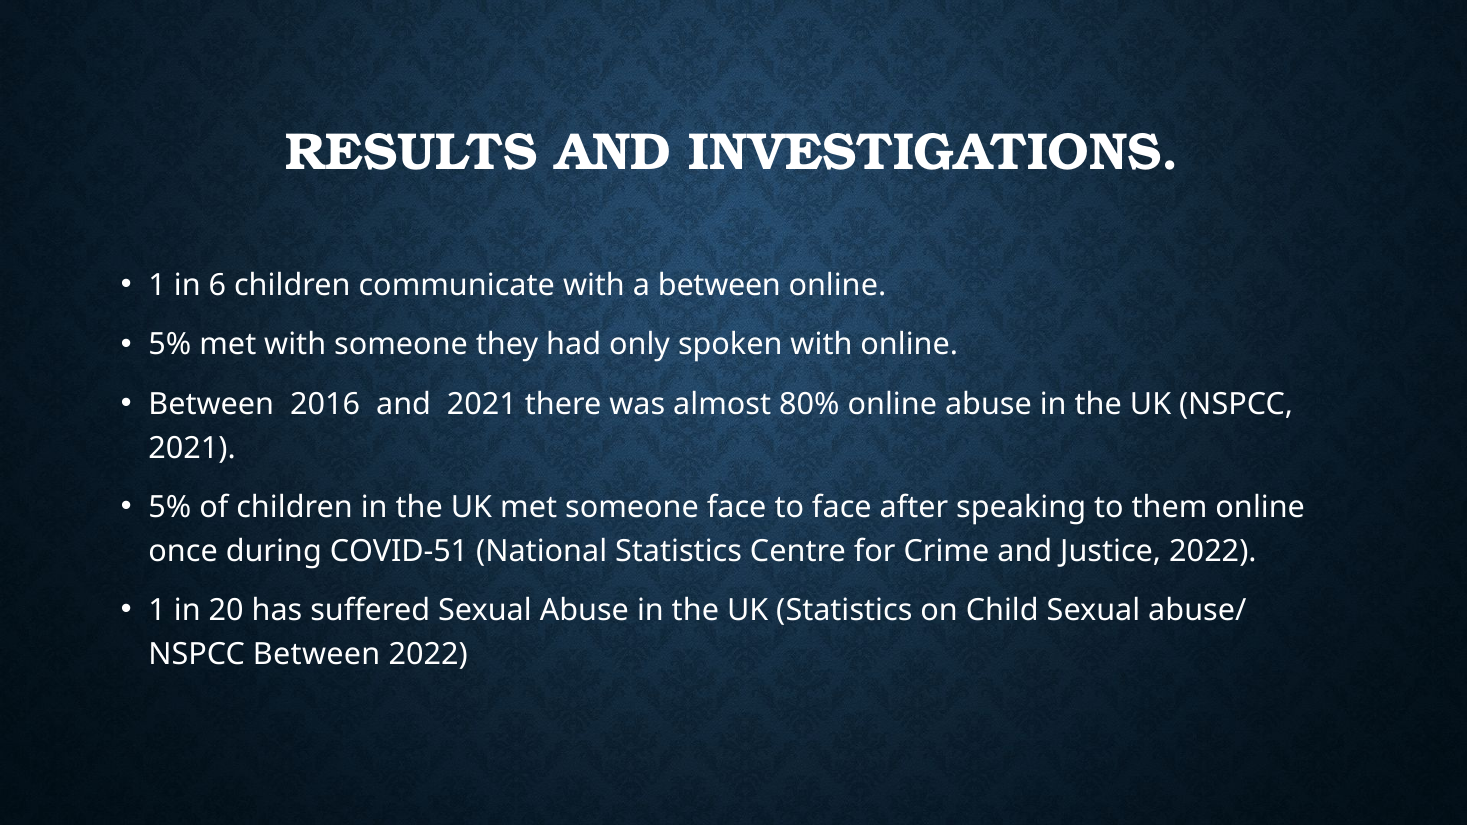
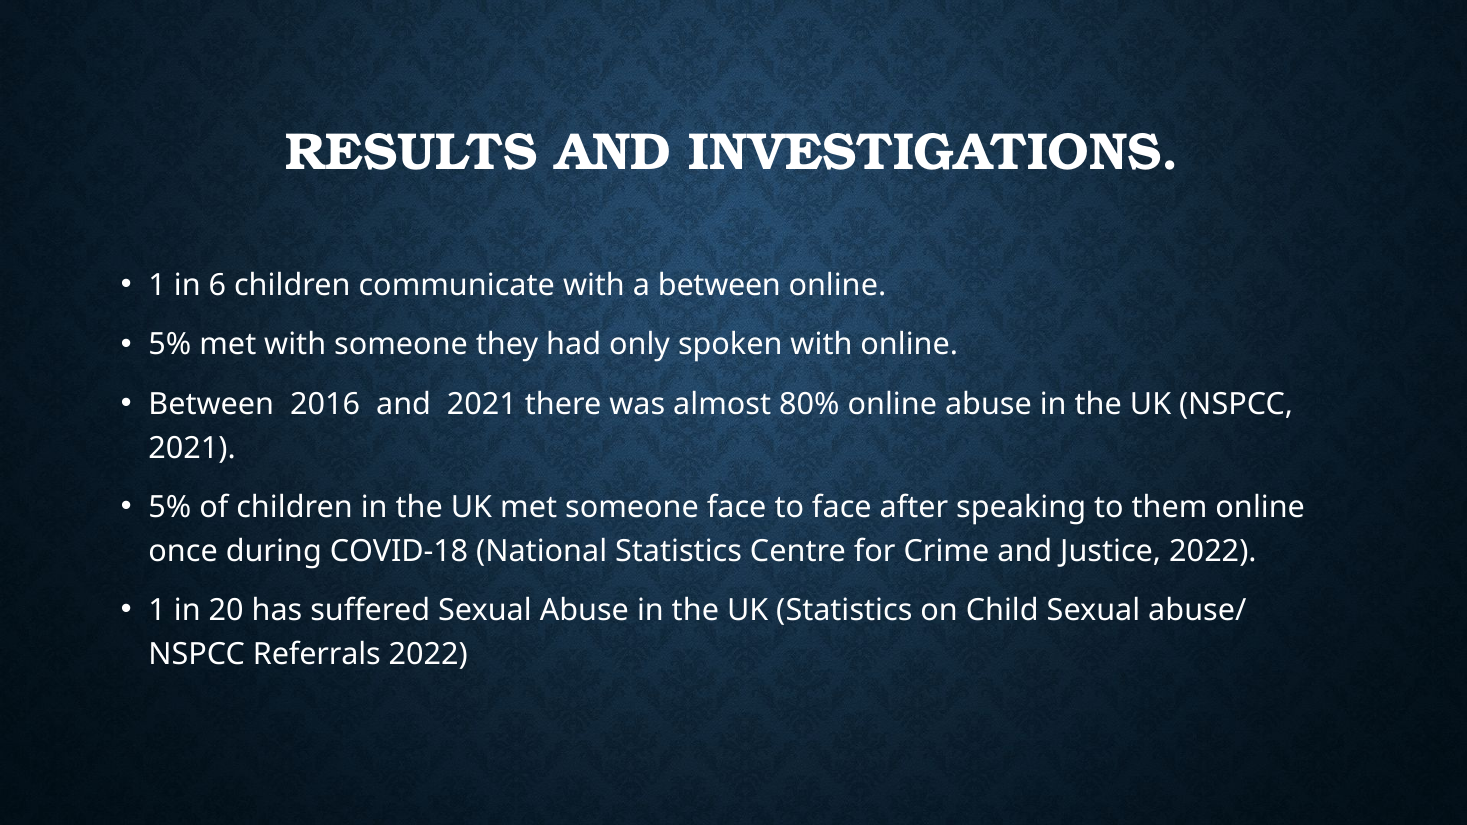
COVID-51: COVID-51 -> COVID-18 (399, 551)
NSPCC Between: Between -> Referrals (317, 655)
